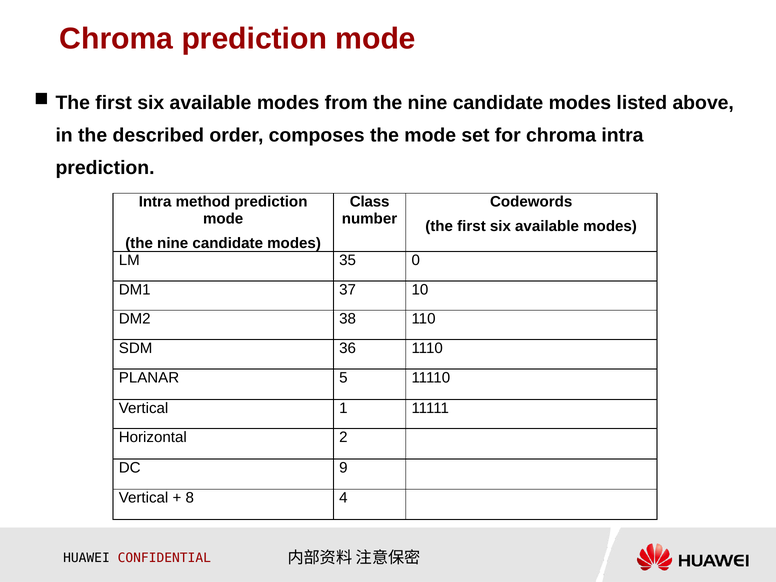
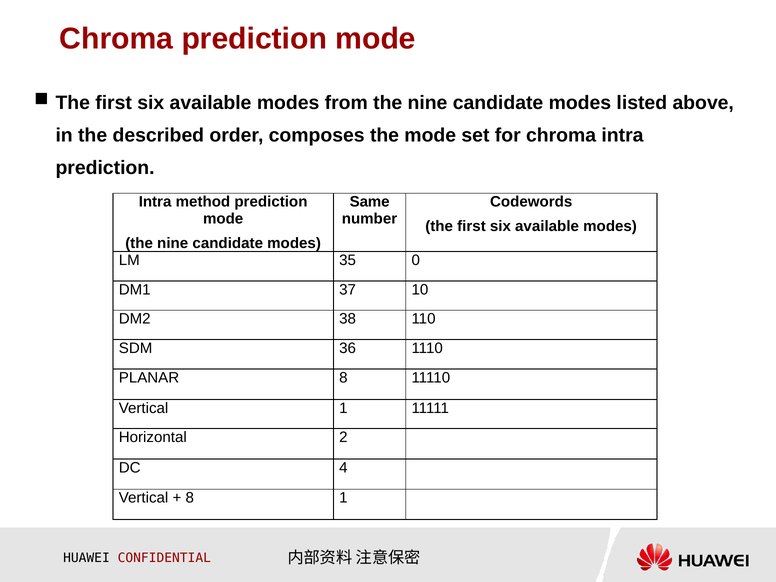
Class: Class -> Same (370, 202)
PLANAR 5: 5 -> 8 (343, 378)
9: 9 -> 4 (343, 468)
8 4: 4 -> 1 (343, 498)
